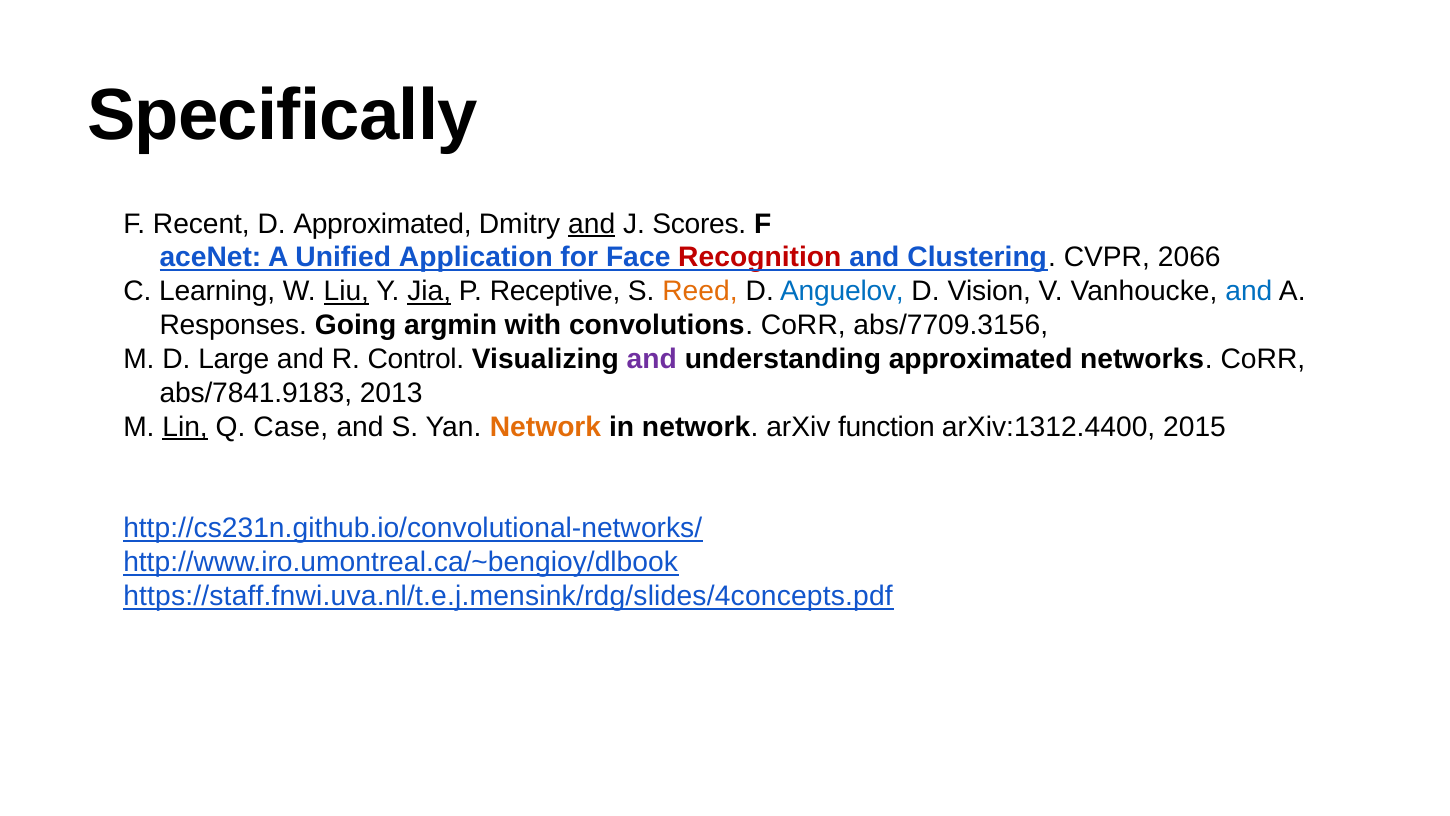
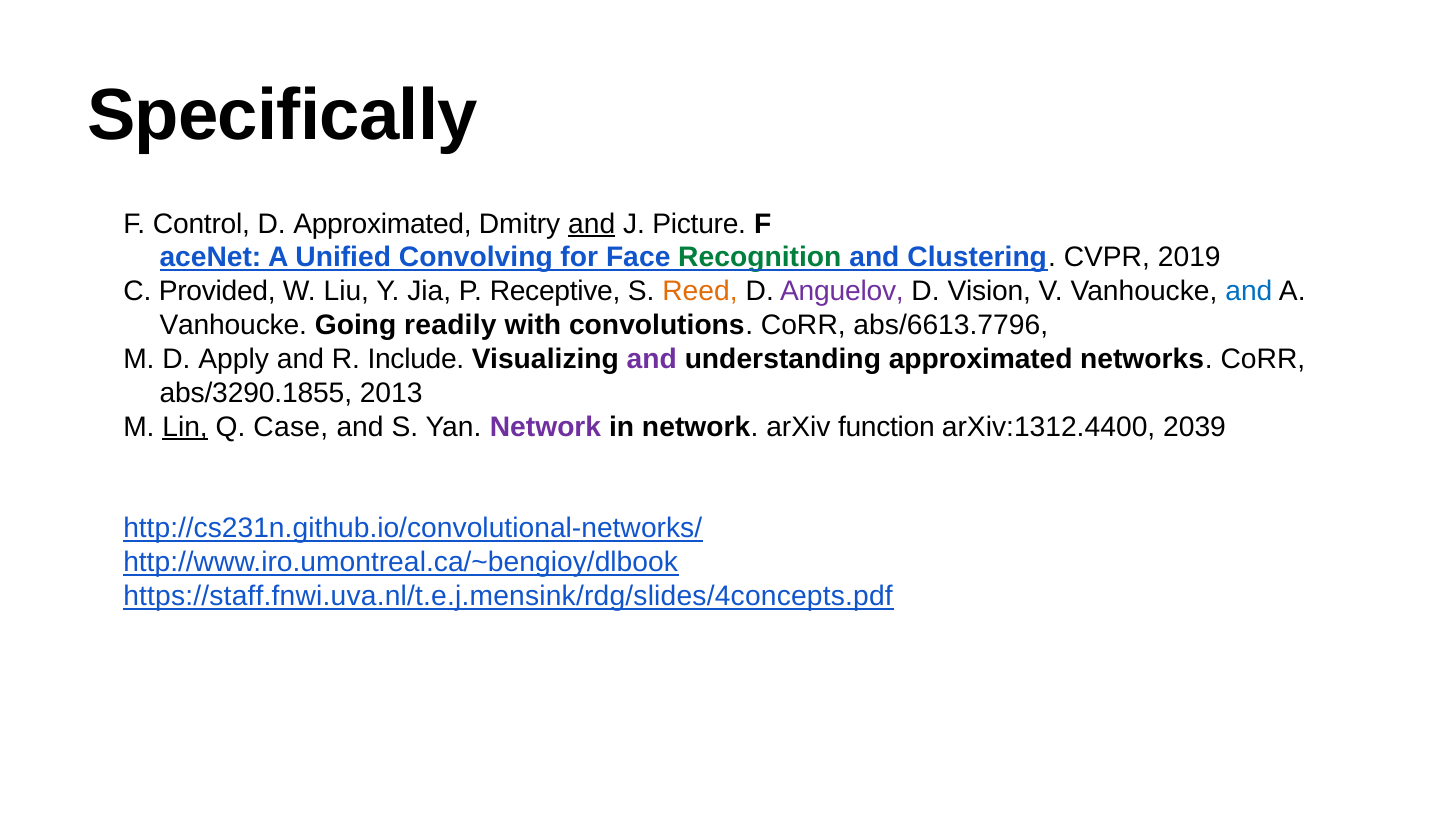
Recent: Recent -> Control (201, 224)
Scores: Scores -> Picture (699, 224)
Application: Application -> Convolving (476, 258)
Recognition colour: red -> green (760, 258)
2066: 2066 -> 2019 (1189, 258)
Learning: Learning -> Provided (217, 291)
Liu underline: present -> none (346, 291)
Jia underline: present -> none (429, 291)
Anguelov colour: blue -> purple (842, 291)
Responses: Responses -> Vanhoucke (233, 325)
argmin: argmin -> readily (450, 325)
abs/7709.3156: abs/7709.3156 -> abs/6613.7796 (951, 325)
Large: Large -> Apply (234, 359)
Control: Control -> Include (416, 359)
abs/7841.9183: abs/7841.9183 -> abs/3290.1855 (256, 393)
Network colour: orange -> purple (546, 427)
2015: 2015 -> 2039 (1195, 427)
